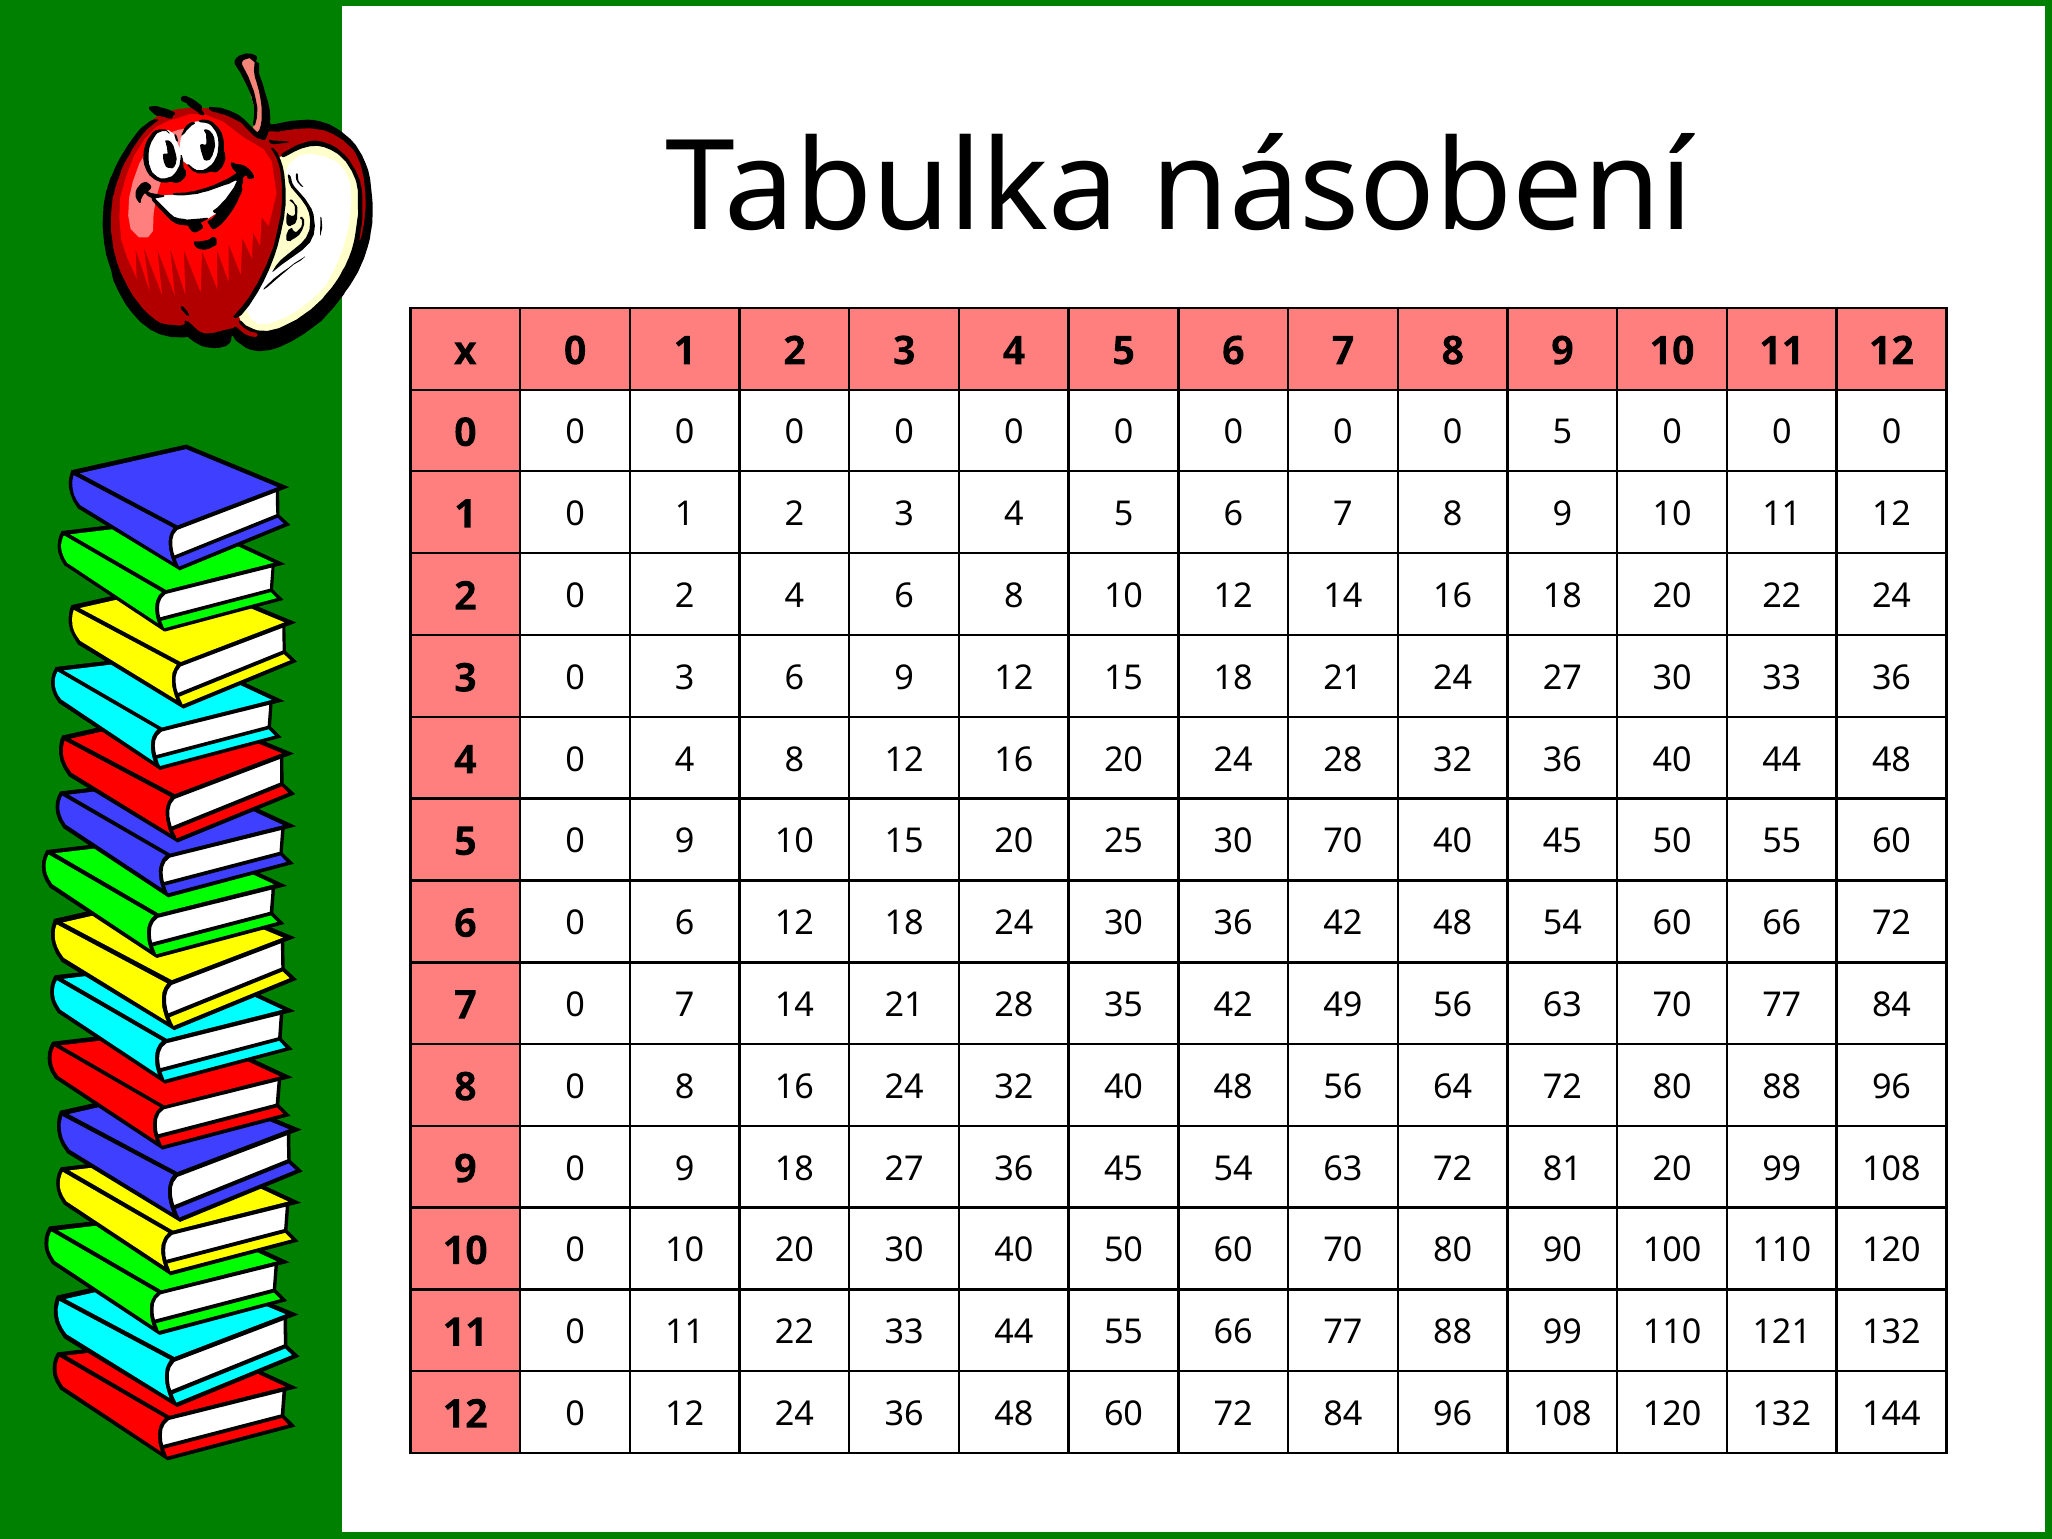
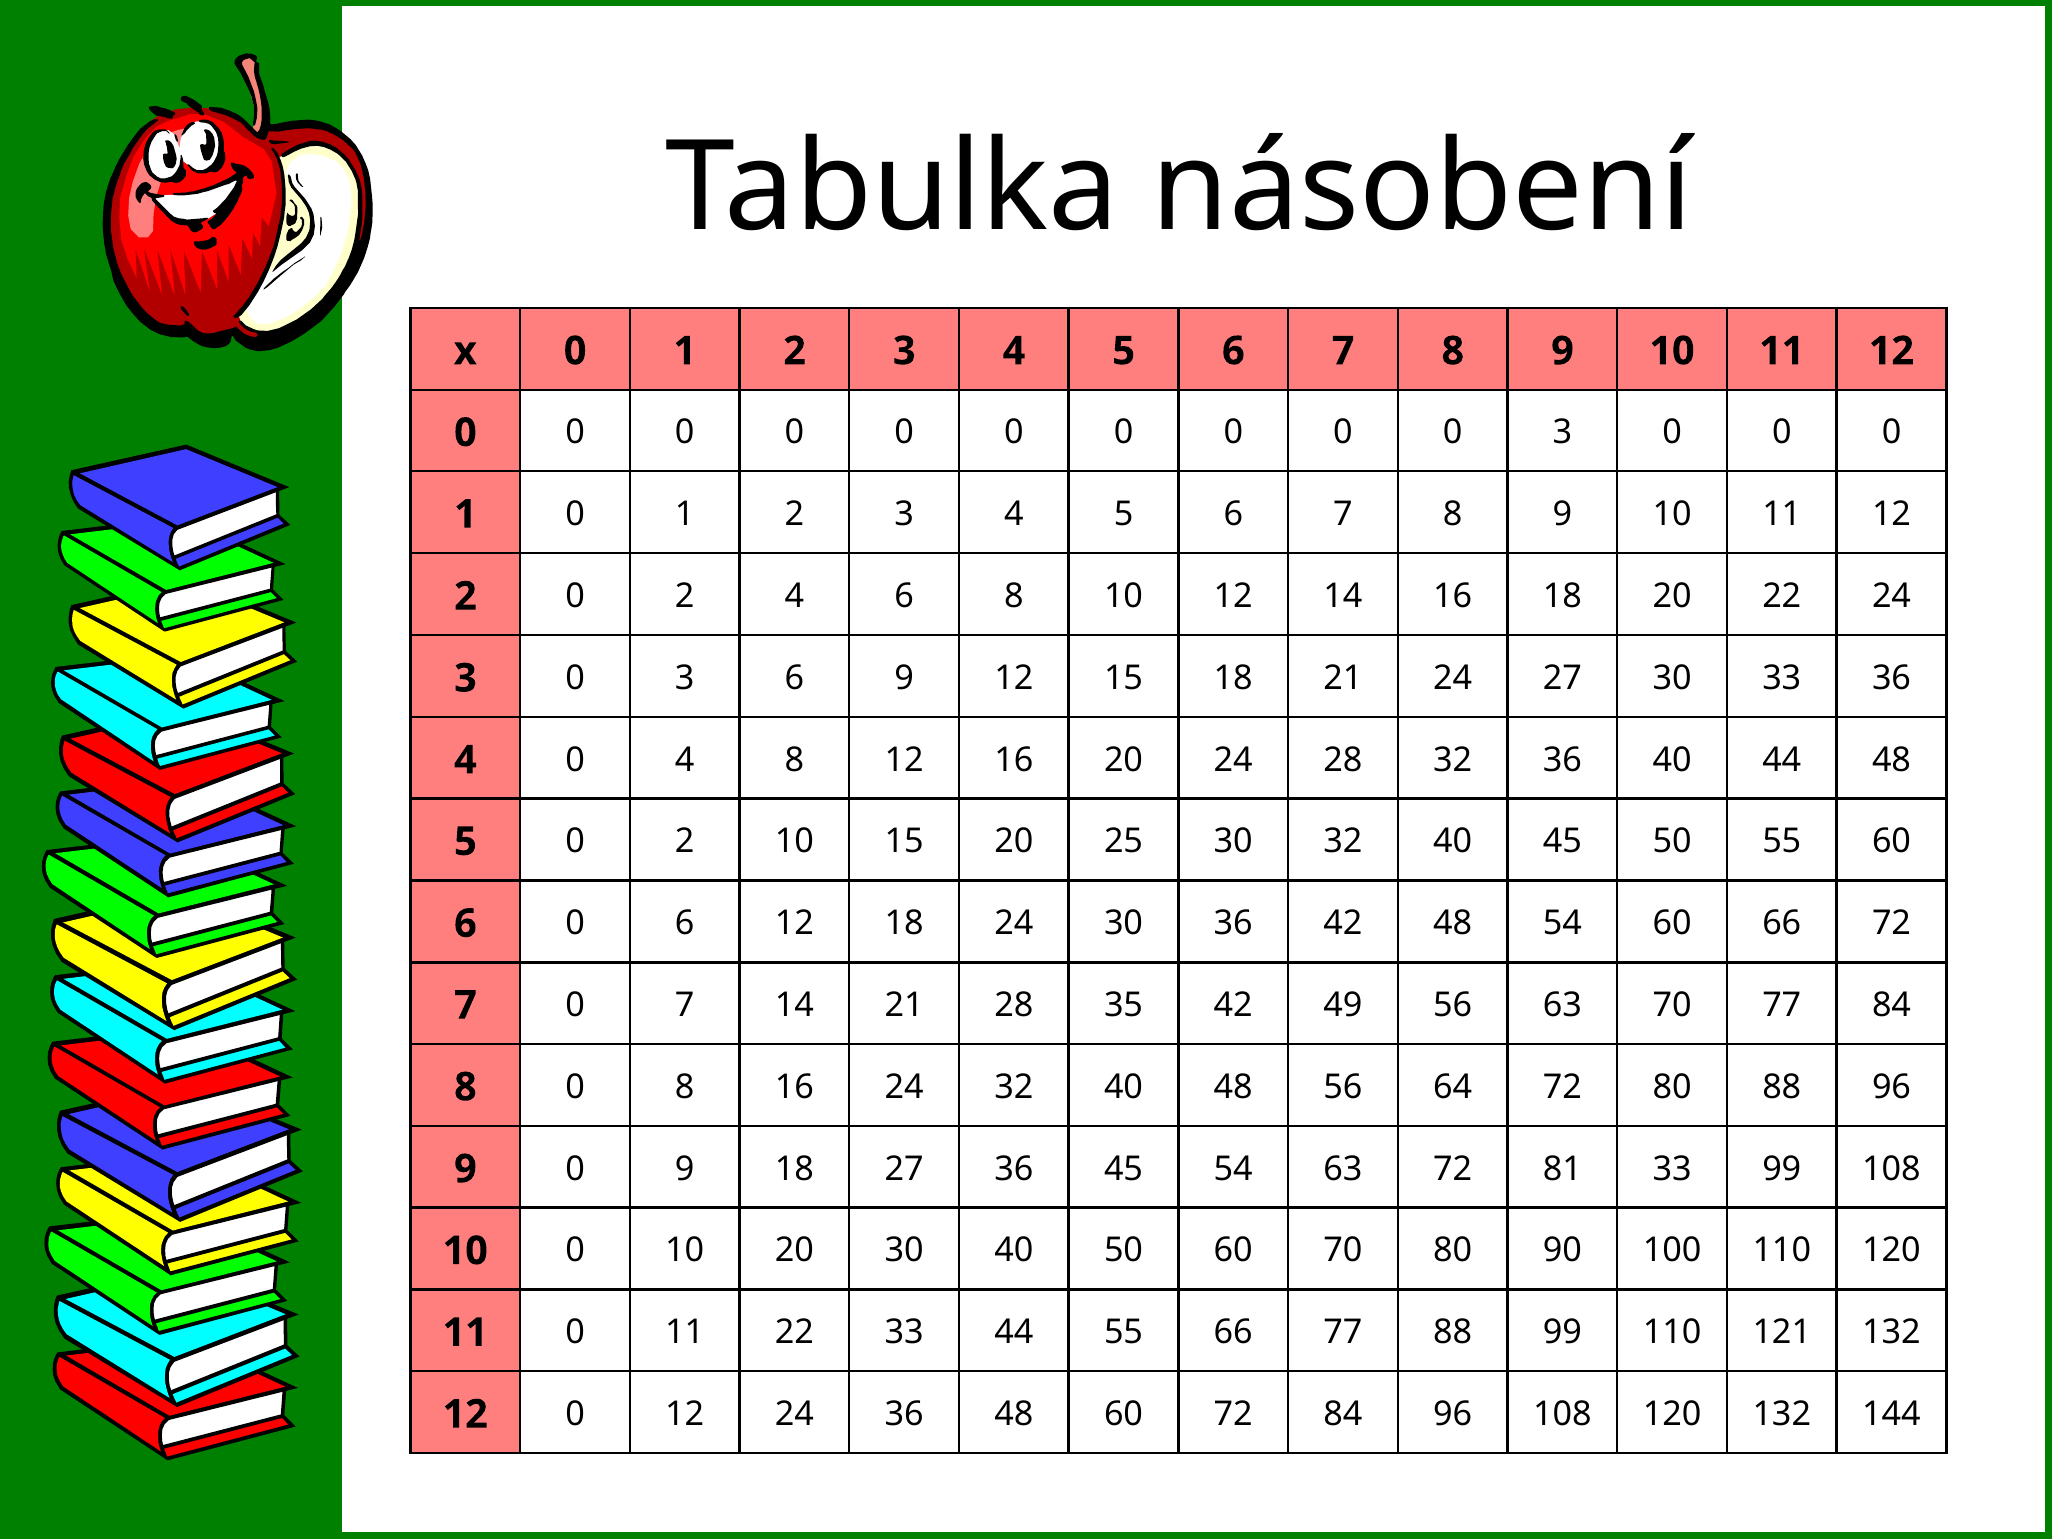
0 0 5: 5 -> 3 (1562, 432)
5 0 9: 9 -> 2 (685, 842)
30 70: 70 -> 32 (1343, 842)
81 20: 20 -> 33 (1672, 1169)
